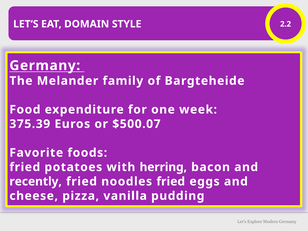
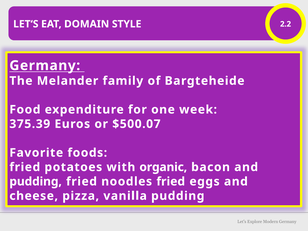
herring: herring -> organic (163, 167)
recently: recently -> pudding (36, 182)
